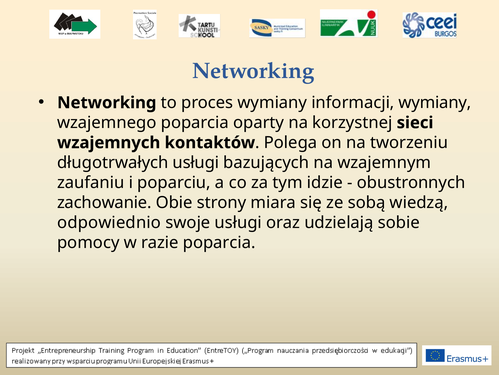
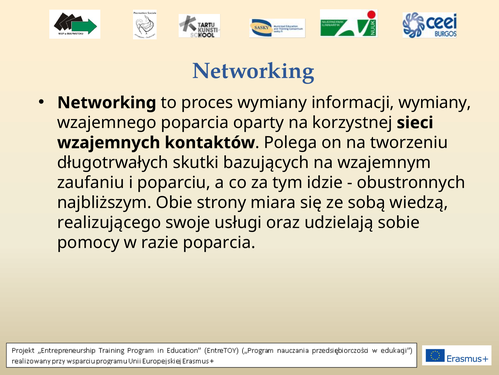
długotrwałych usługi: usługi -> skutki (196, 162)
zachowanie: zachowanie -> najbliższym (104, 202)
odpowiednio: odpowiednio -> realizującego (109, 222)
